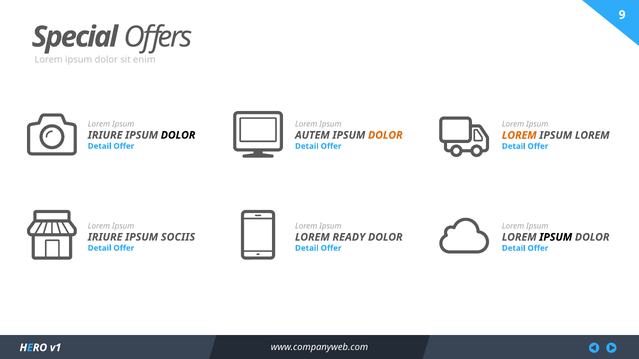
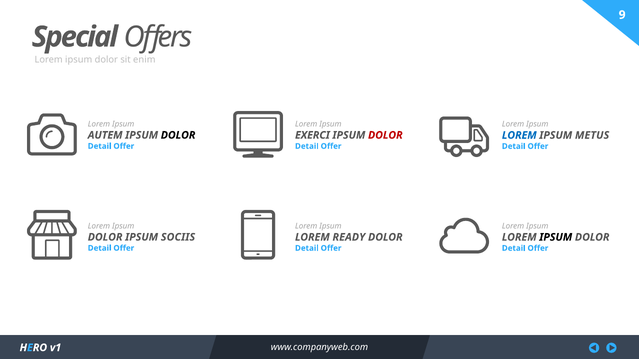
IRIURE: IRIURE -> AUTEM (105, 135)
AUTEM: AUTEM -> EXERCI (312, 135)
DOLOR colour: orange -> red (385, 135)
LOREM colour: orange -> blue (519, 135)
LOREM: LOREM -> METUS (592, 135)
IRIURE: IRIURE -> DOLOR (105, 237)
